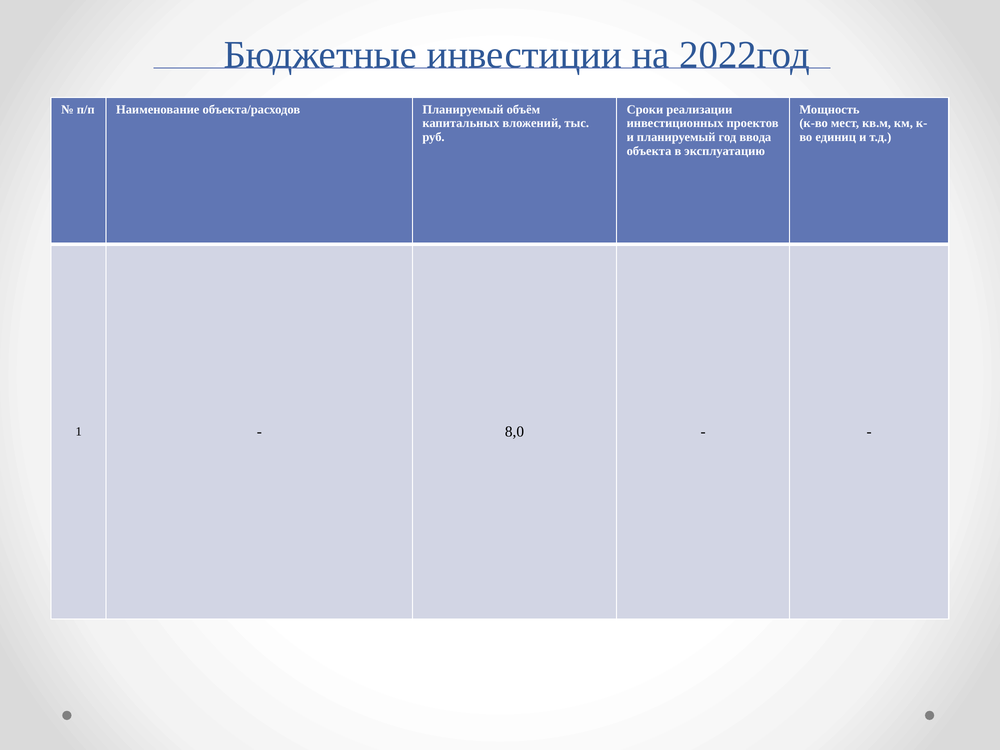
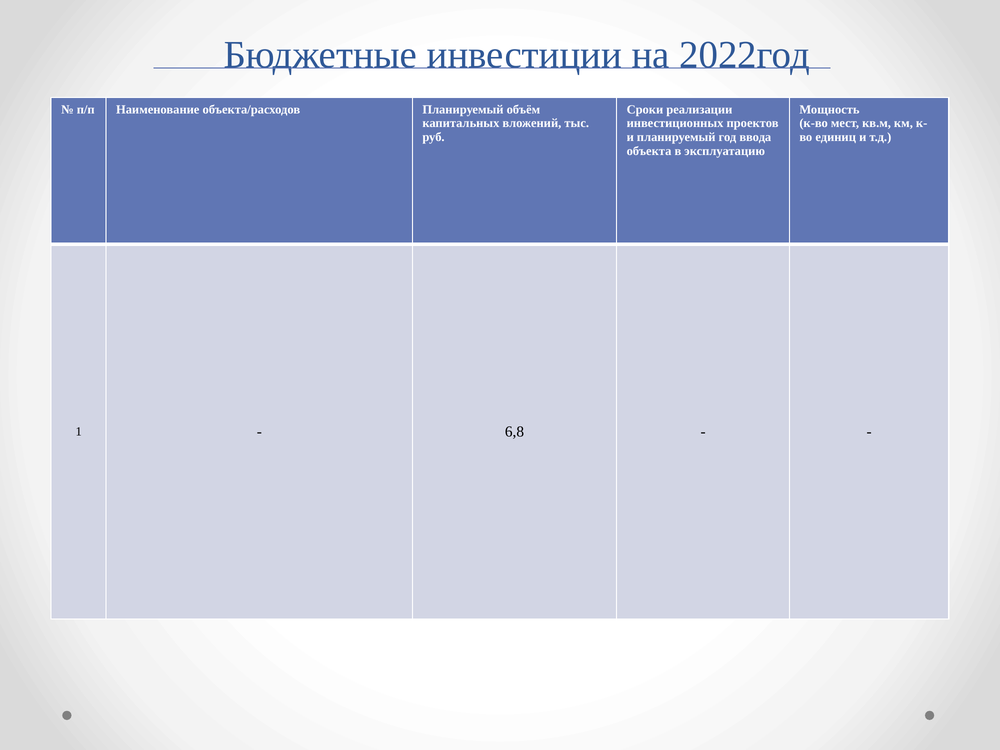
8,0: 8,0 -> 6,8 (515, 432)
